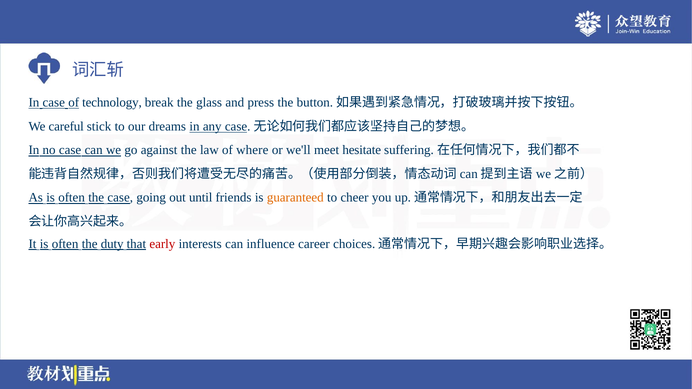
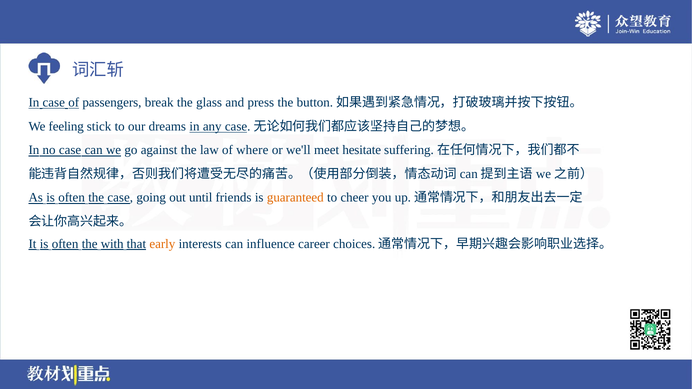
technology: technology -> passengers (112, 103)
careful: careful -> feeling (66, 126)
duty: duty -> with (112, 244)
early colour: red -> orange (162, 244)
